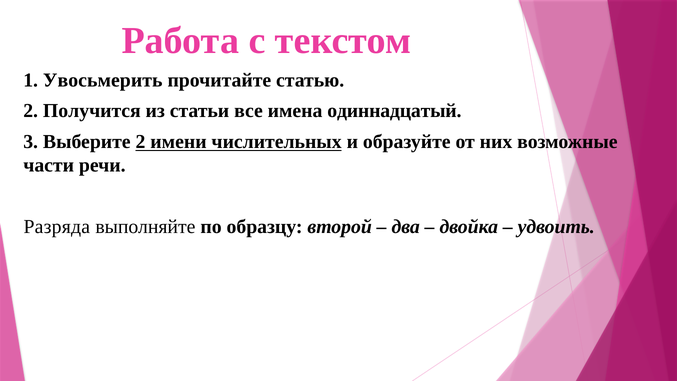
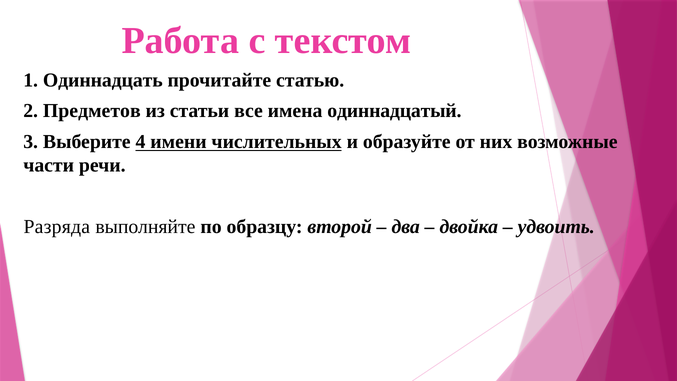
Увосьмерить: Увосьмерить -> Одиннадцать (103, 80)
Получится: Получится -> Предметов (92, 111)
Выберите 2: 2 -> 4 (141, 142)
